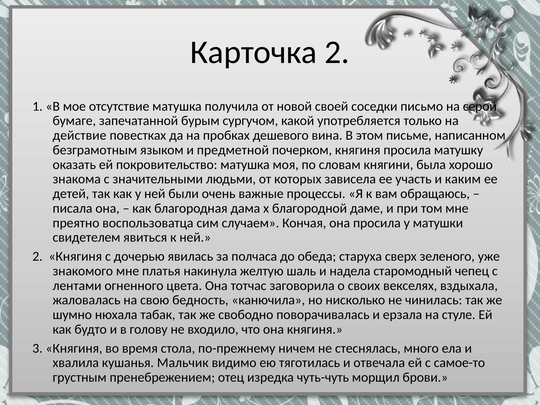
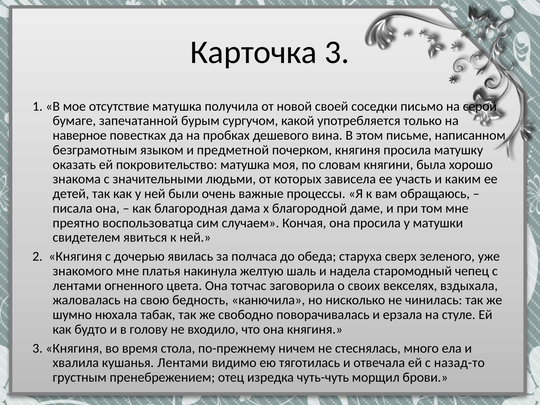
Карточка 2: 2 -> 3 (337, 52)
действие: действие -> наверное (80, 135)
кушанья Мальчик: Мальчик -> Лентами (183, 363)
самое-то: самое-то -> назад-то (459, 363)
